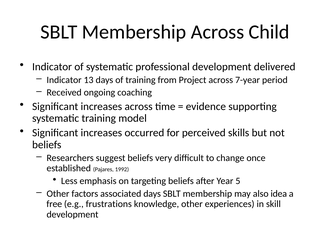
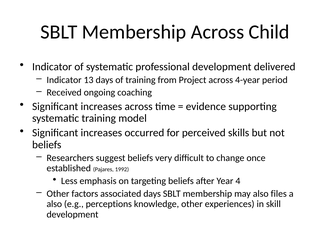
7-year: 7-year -> 4-year (248, 80)
5: 5 -> 4 (238, 181)
idea: idea -> files (279, 194)
free: free -> also (54, 204)
frustrations: frustrations -> perceptions (109, 204)
